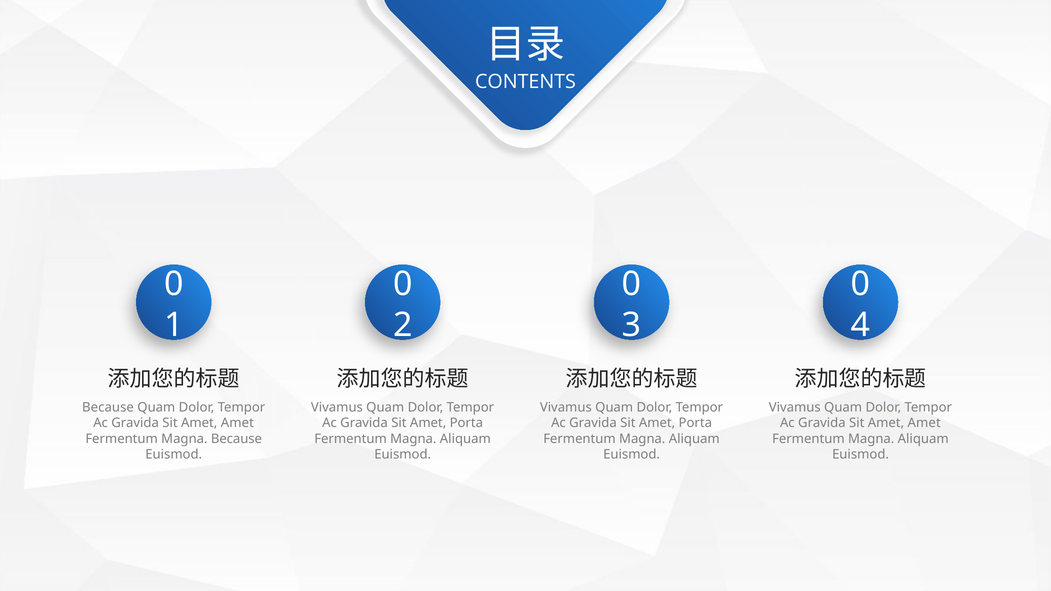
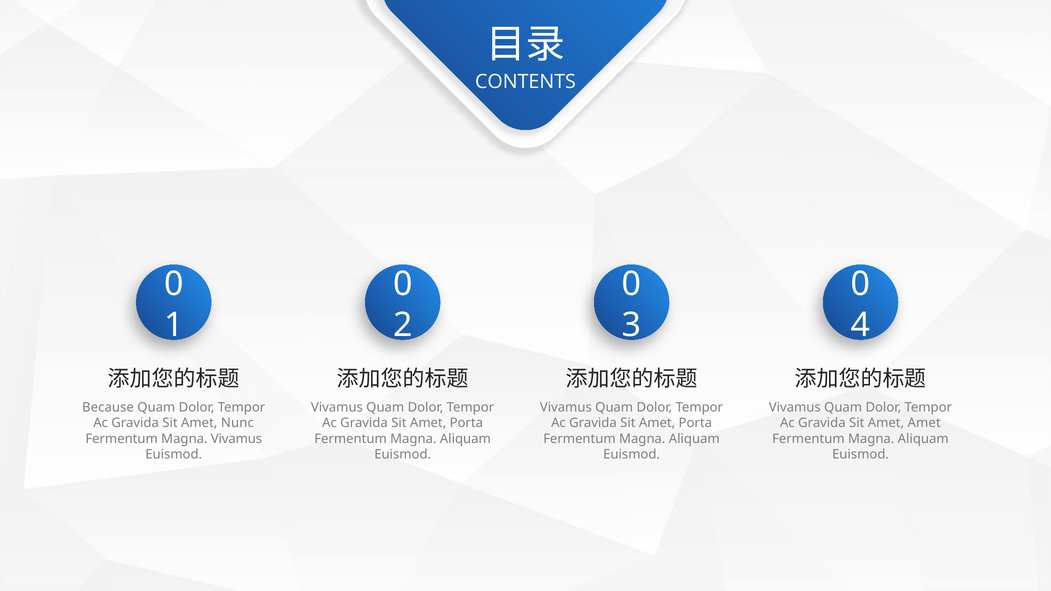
Amet: Amet -> Nunc (237, 423)
Magna Because: Because -> Vivamus (236, 439)
